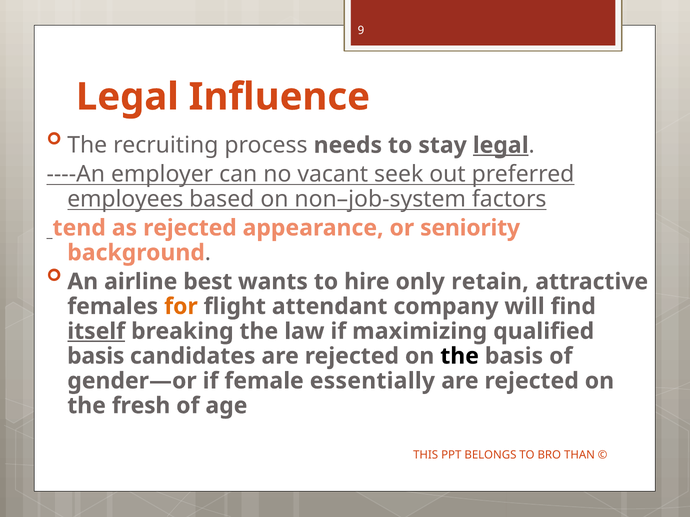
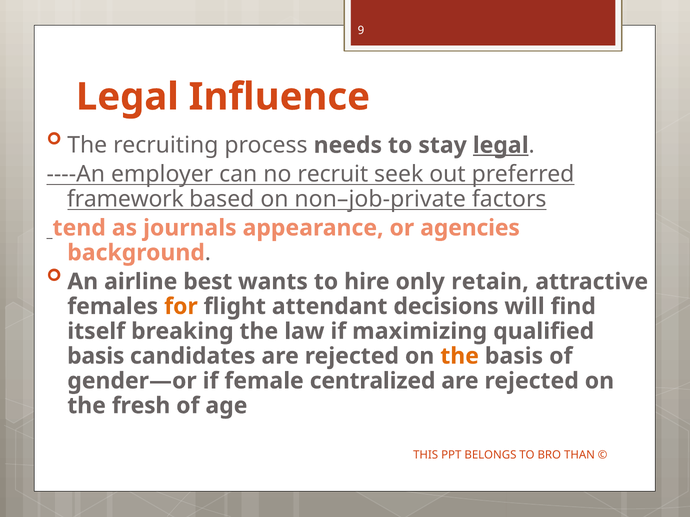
vacant: vacant -> recruit (333, 174)
employees: employees -> framework (125, 199)
non–job-system: non–job-system -> non–job-private (380, 199)
as rejected: rejected -> journals (190, 228)
seniority: seniority -> agencies (470, 228)
company: company -> decisions (446, 307)
itself underline: present -> none (96, 332)
the colour: black -> orange (460, 356)
essentially: essentially -> centralized (373, 381)
